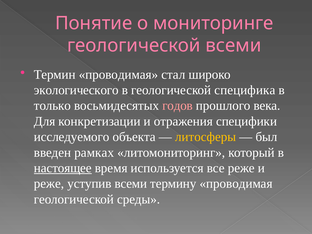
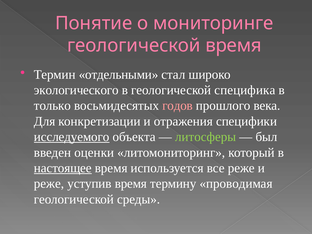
геологической всеми: всеми -> время (233, 45)
Термин проводимая: проводимая -> отдельными (119, 74)
исследуемого underline: none -> present (72, 137)
литосферы colour: yellow -> light green (206, 137)
рамках: рамках -> оценки (94, 152)
уступив всеми: всеми -> время (131, 184)
